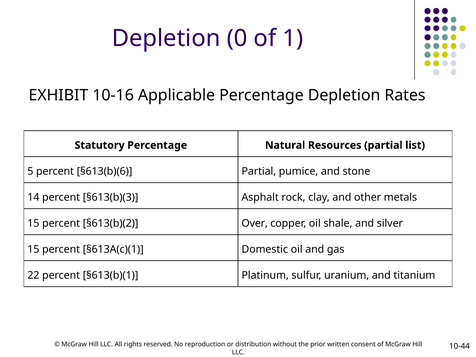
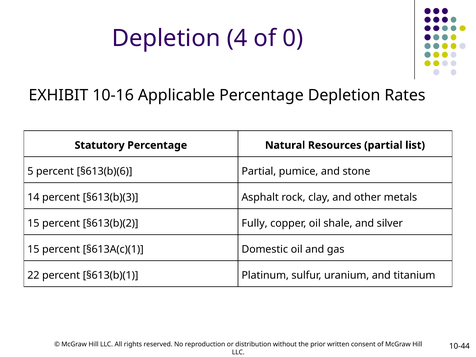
0: 0 -> 4 (237, 38)
1: 1 -> 0 (293, 38)
Over: Over -> Fully (255, 223)
